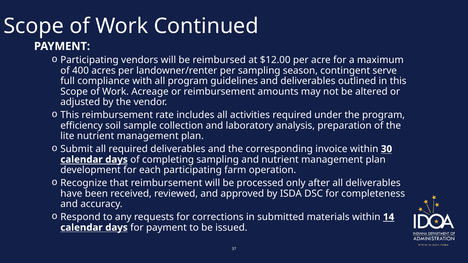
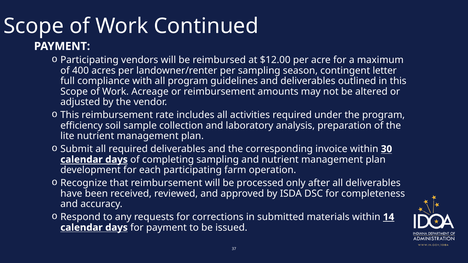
serve: serve -> letter (385, 71)
